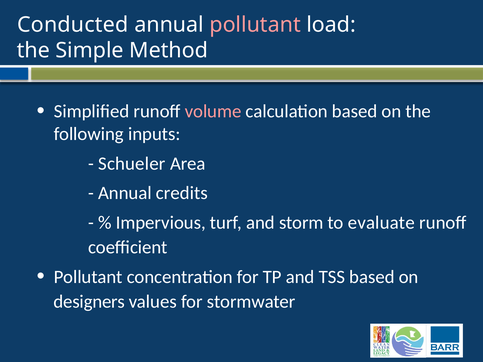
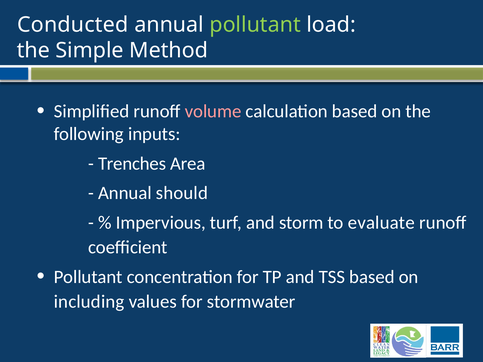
pollutant colour: pink -> light green (255, 25)
Schueler: Schueler -> Trenches (132, 164)
credits: credits -> should (182, 193)
designers: designers -> including (89, 302)
